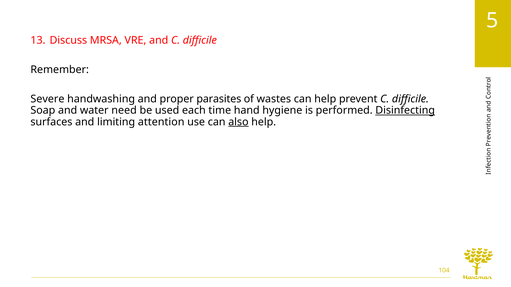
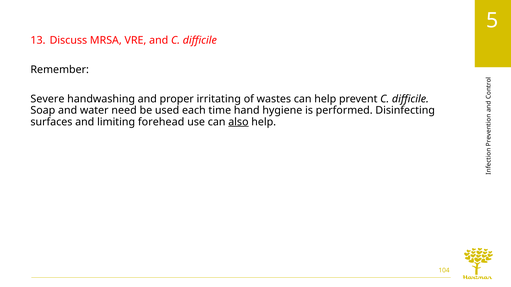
parasites: parasites -> irritating (219, 99)
Disinfecting underline: present -> none (405, 111)
attention: attention -> forehead (161, 122)
